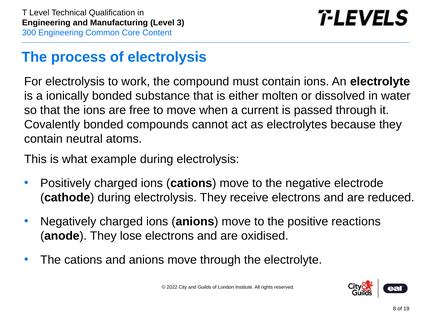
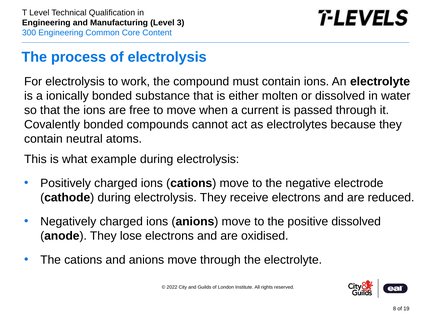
positive reactions: reactions -> dissolved (356, 222)
